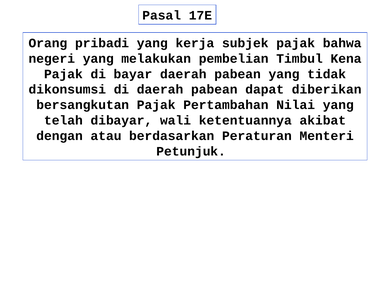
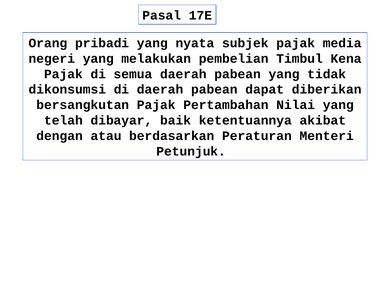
kerja: kerja -> nyata (195, 43)
bahwa: bahwa -> media (342, 43)
bayar: bayar -> semua (133, 74)
wali: wali -> baik (176, 121)
